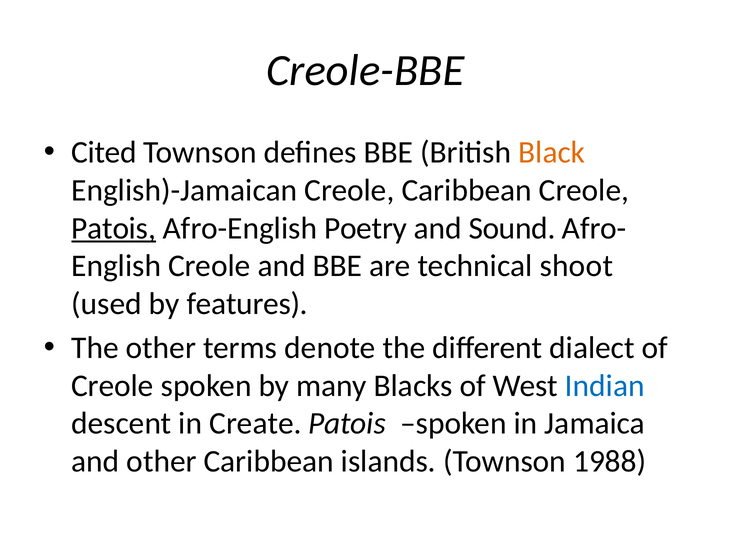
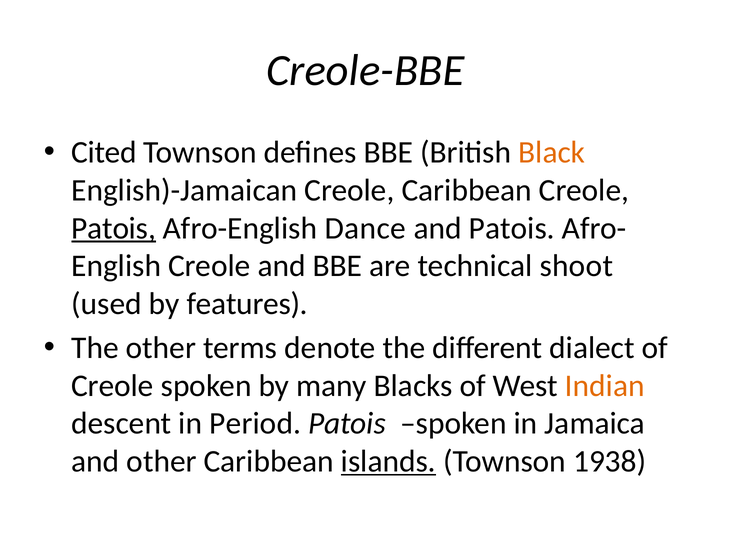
Poetry: Poetry -> Dance (365, 228)
and Sound: Sound -> Patois (512, 228)
Indian colour: blue -> orange (605, 386)
Create: Create -> Period (255, 424)
islands underline: none -> present (388, 461)
1988: 1988 -> 1938 (610, 461)
